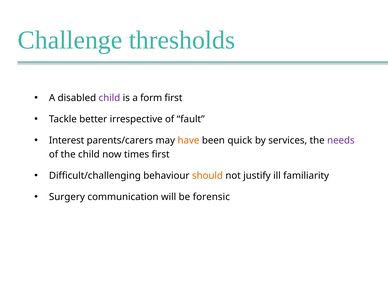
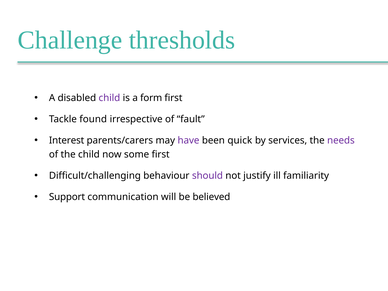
better: better -> found (93, 119)
have colour: orange -> purple (188, 140)
times: times -> some (137, 154)
should colour: orange -> purple (207, 176)
Surgery: Surgery -> Support (67, 197)
forensic: forensic -> believed (211, 197)
